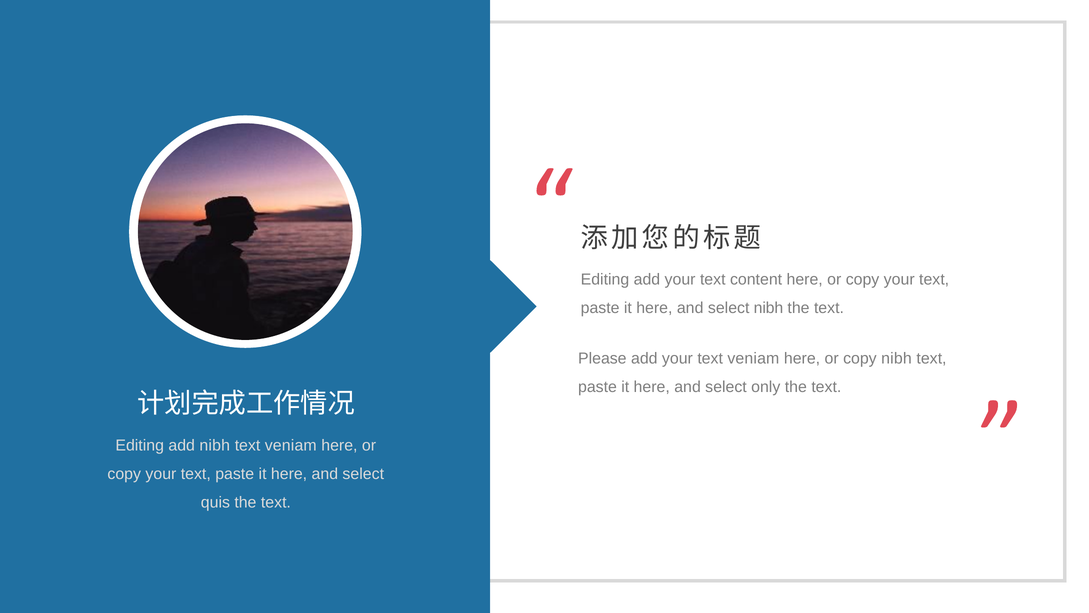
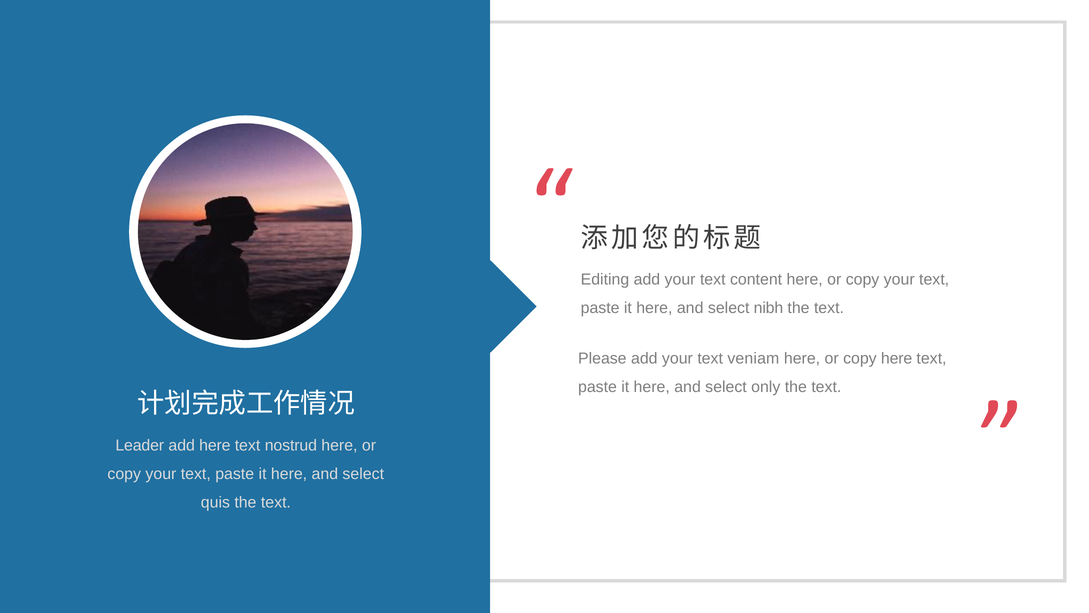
copy nibh: nibh -> here (897, 358)
Editing: Editing -> Leader (140, 445)
add nibh: nibh -> here (215, 445)
veniam: veniam -> nostrud (291, 445)
